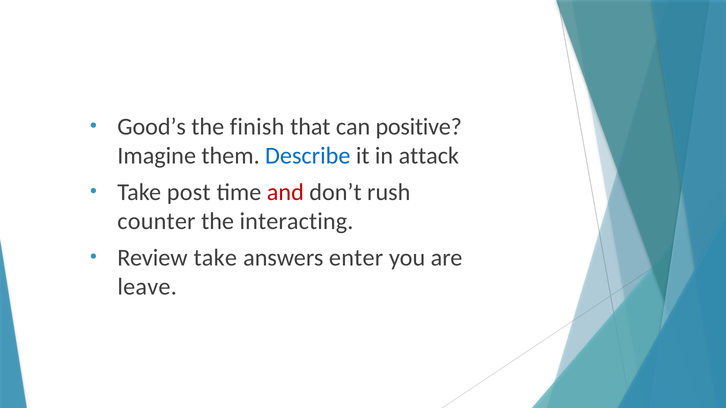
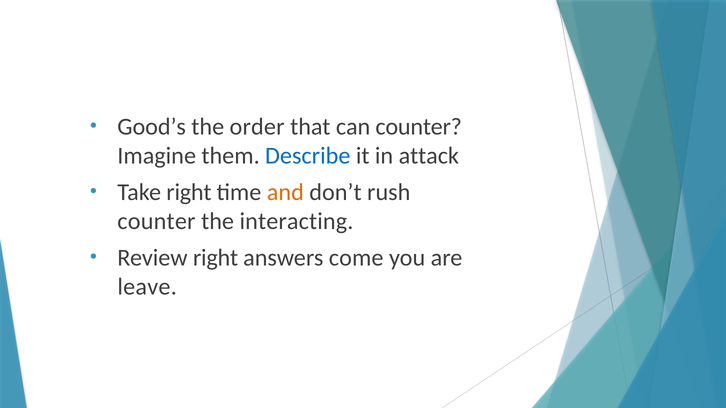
finish: finish -> order (257, 127)
can positive: positive -> counter (419, 127)
Take post: post -> right (189, 192)
and colour: red -> orange (285, 192)
Review take: take -> right (216, 258)
enter: enter -> come (356, 258)
